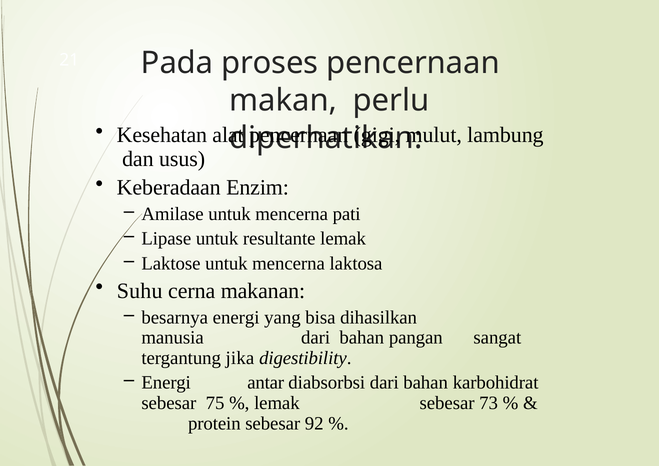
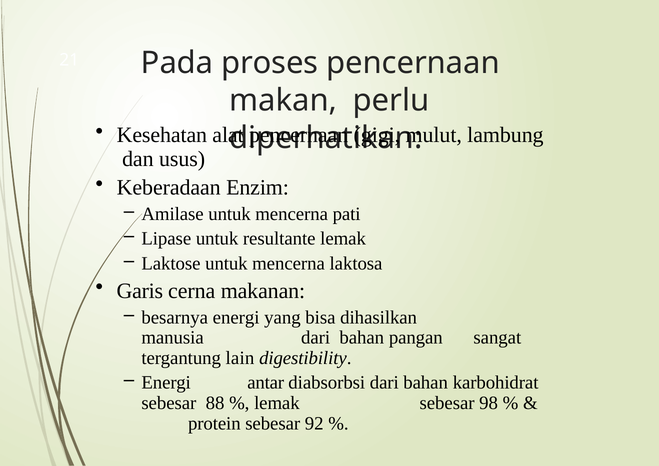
Suhu: Suhu -> Garis (140, 291)
jika: jika -> lain (240, 358)
75: 75 -> 88 (215, 403)
73: 73 -> 98 (489, 403)
